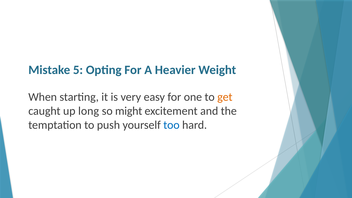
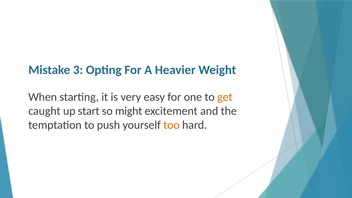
5: 5 -> 3 (78, 70)
long: long -> start (89, 111)
too colour: blue -> orange (171, 125)
